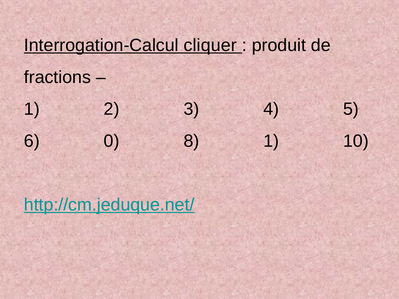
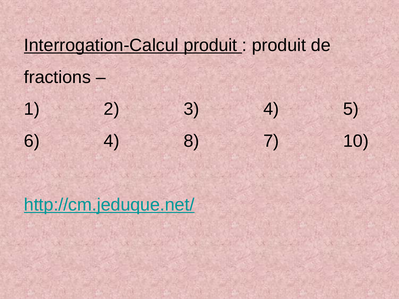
Interrogation-Calcul cliquer: cliquer -> produit (210, 45)
6 0: 0 -> 4 (112, 141)
8 1: 1 -> 7 (271, 141)
